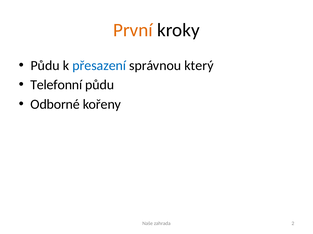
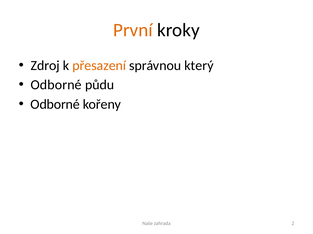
Půdu: Půdu -> Zdroj (45, 66)
přesazení colour: blue -> orange (99, 66)
Telefonní: Telefonní -> Odborné (56, 85)
